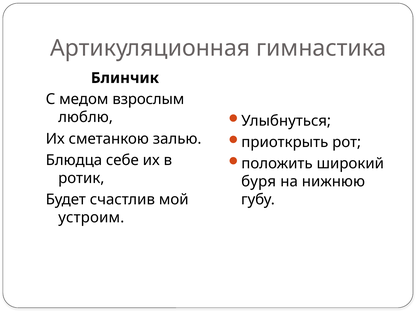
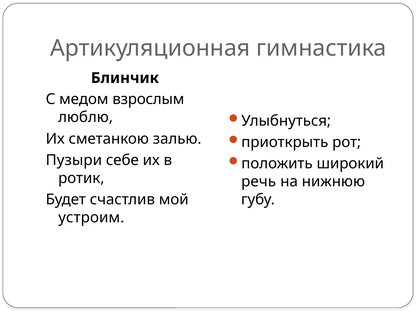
Блюдца: Блюдца -> Пузыри (74, 160)
буря: буря -> речь (259, 181)
